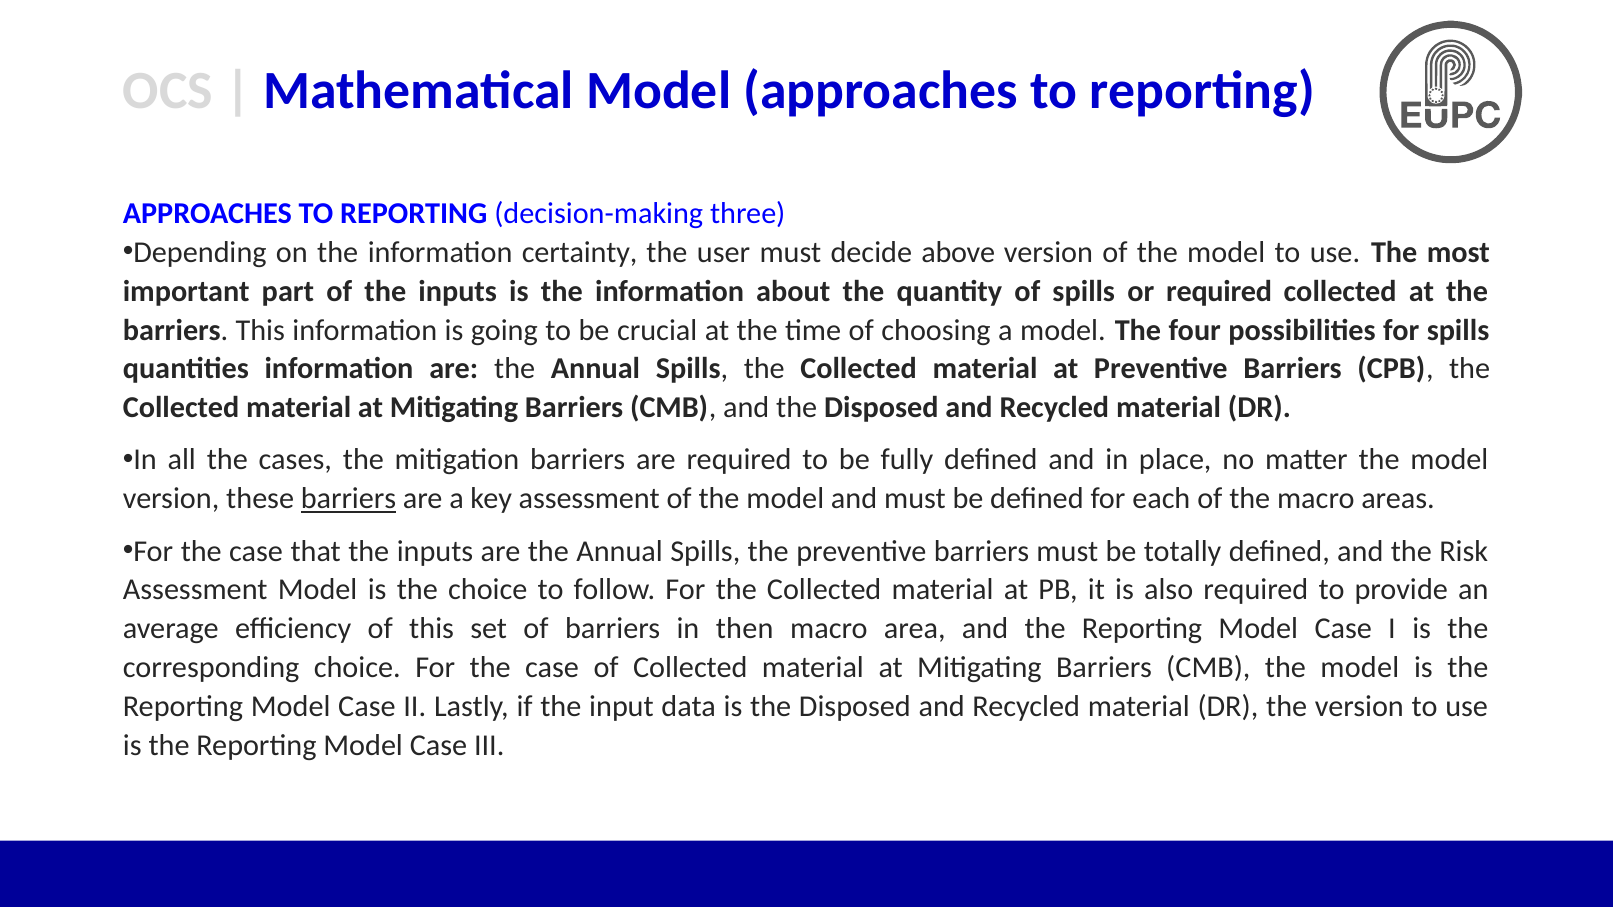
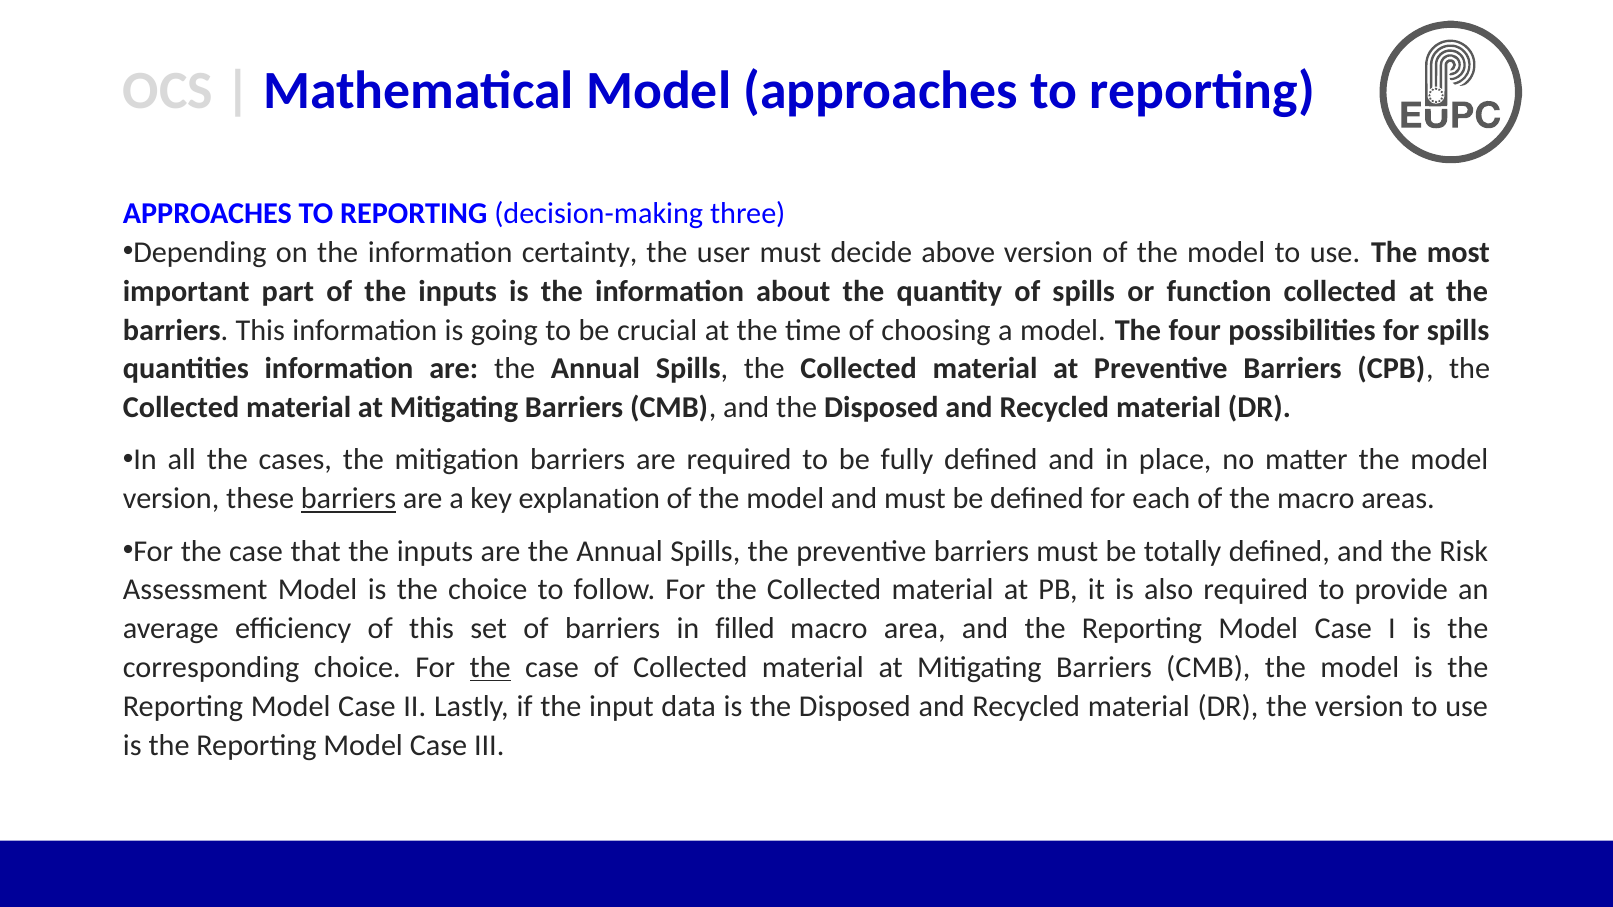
or required: required -> function (1219, 291)
key assessment: assessment -> explanation (589, 499)
then: then -> filled (745, 629)
the underline: none -> present (490, 668)
